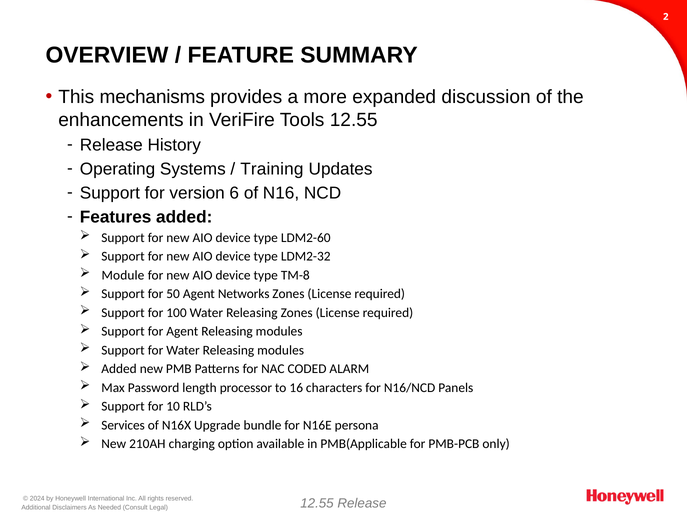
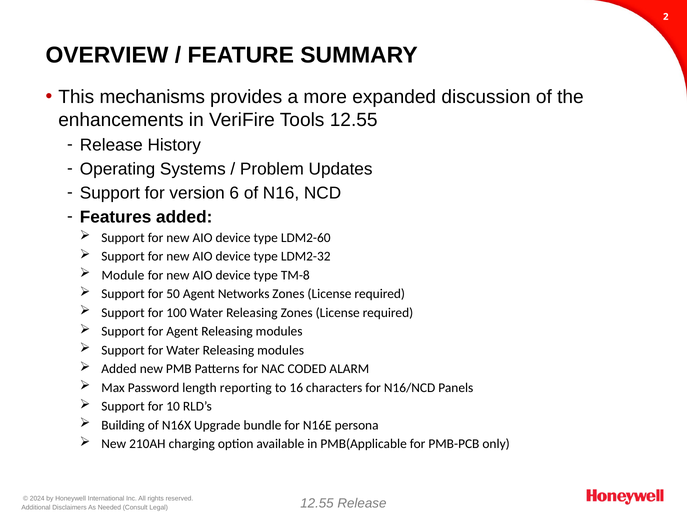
Training: Training -> Problem (272, 169)
processor: processor -> reporting (246, 388)
Services: Services -> Building (123, 425)
